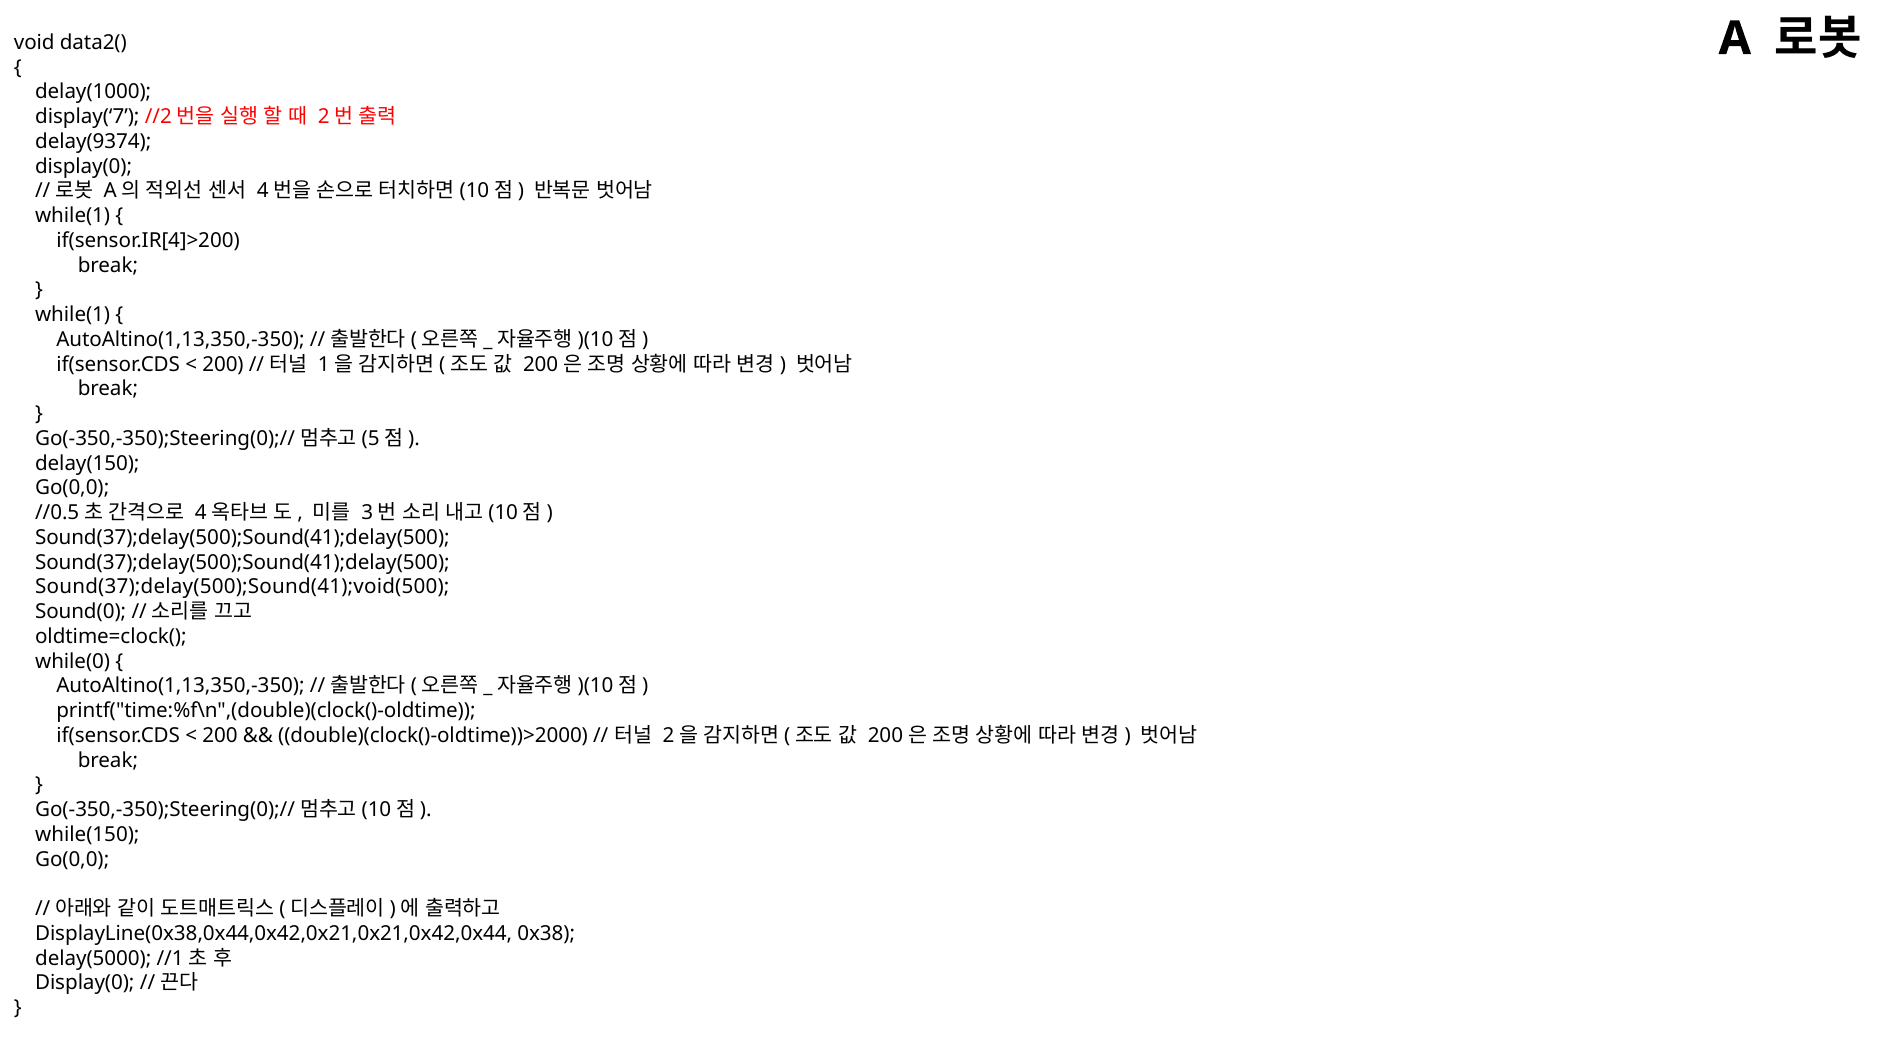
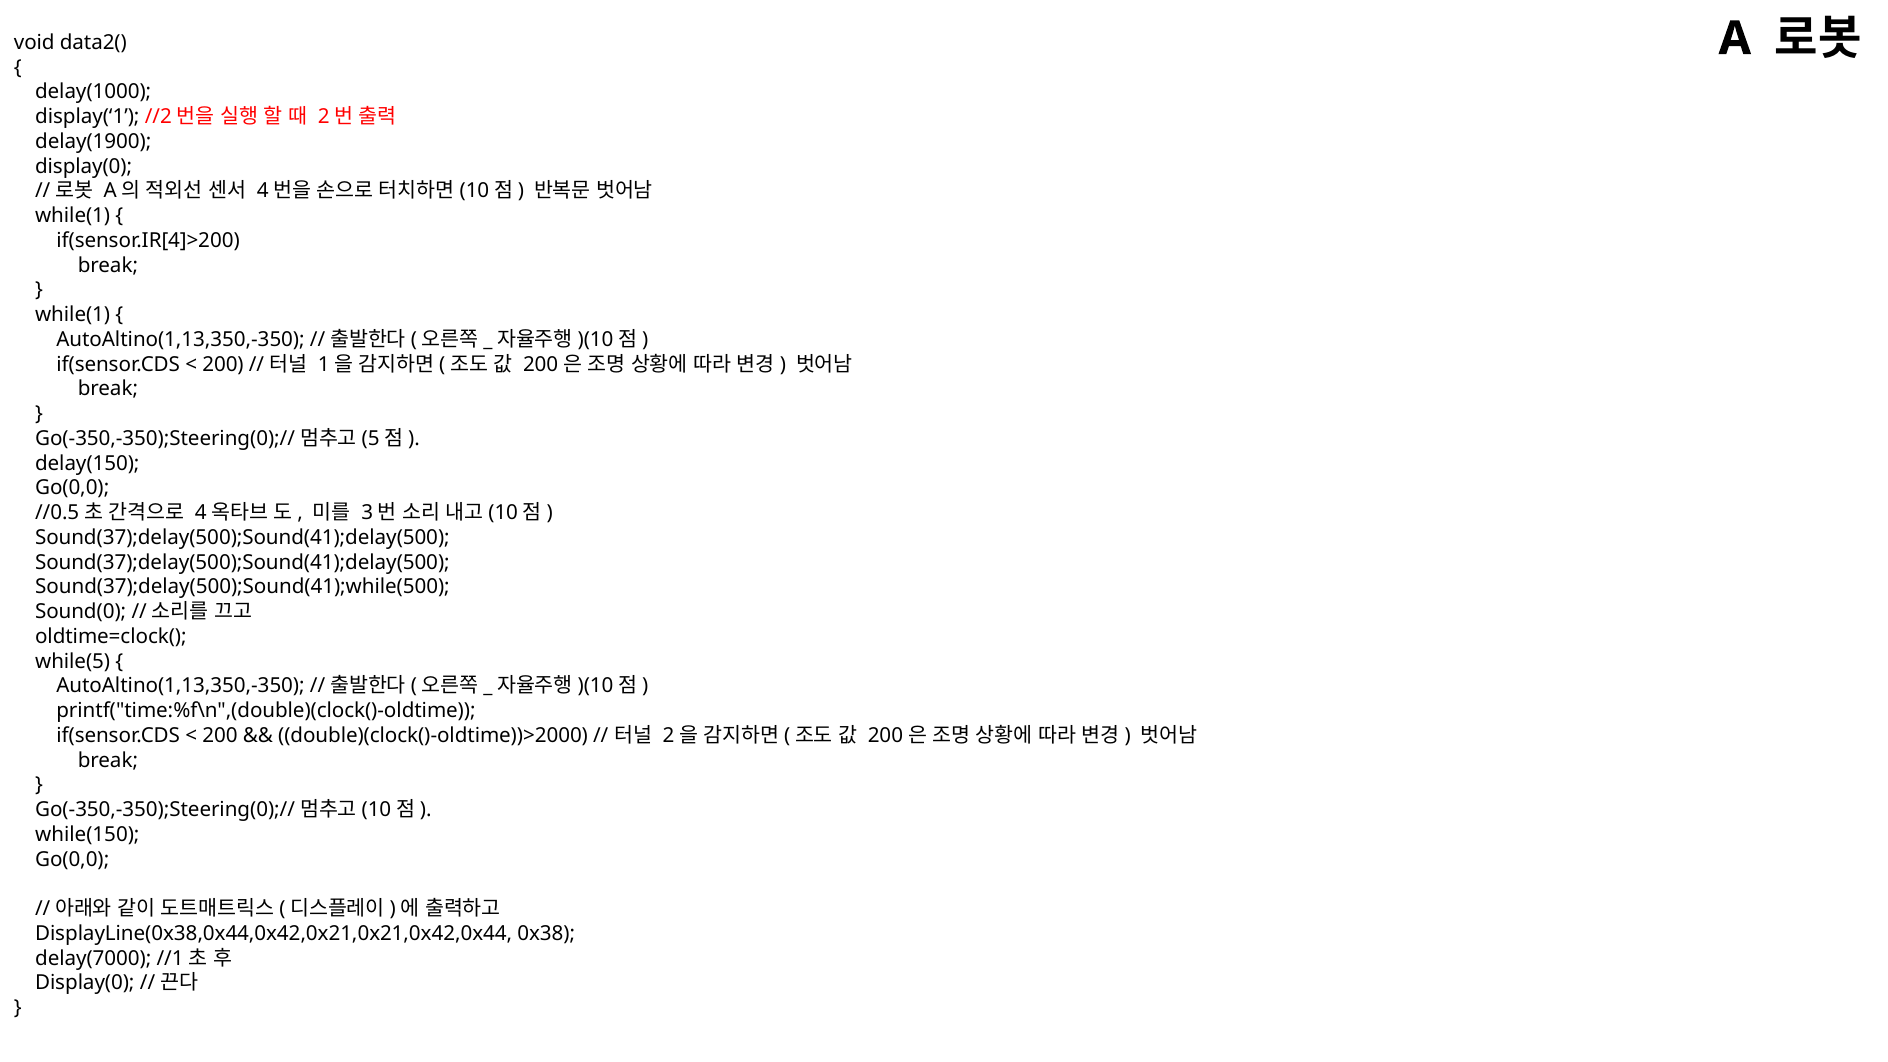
display(‘7: display(‘7 -> display(‘1 (87, 117)
delay(9374: delay(9374 -> delay(1900 (93, 142)
Sound(37);delay(500);Sound(41);void(500: Sound(37);delay(500);Sound(41);void(500 -> Sound(37);delay(500);Sound(41);while(500 (242, 587)
while(0: while(0 -> while(5 (73, 661)
delay(5000: delay(5000 -> delay(7000 (93, 958)
